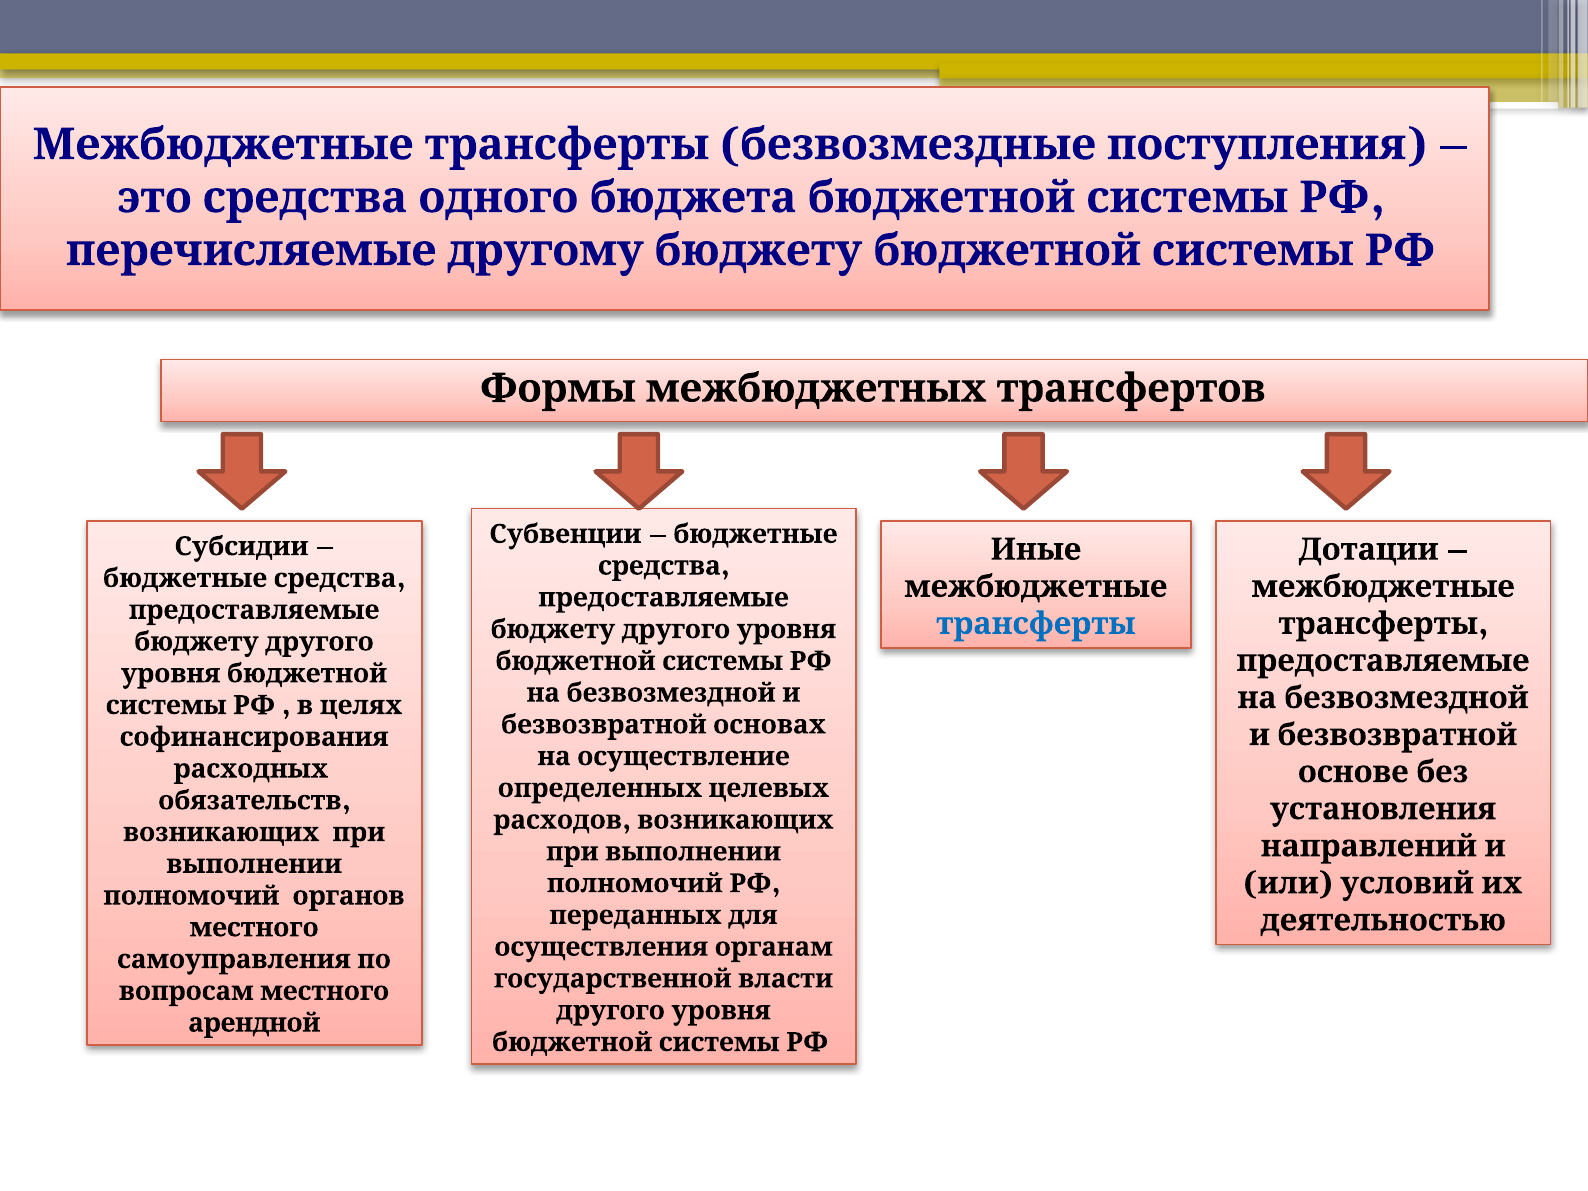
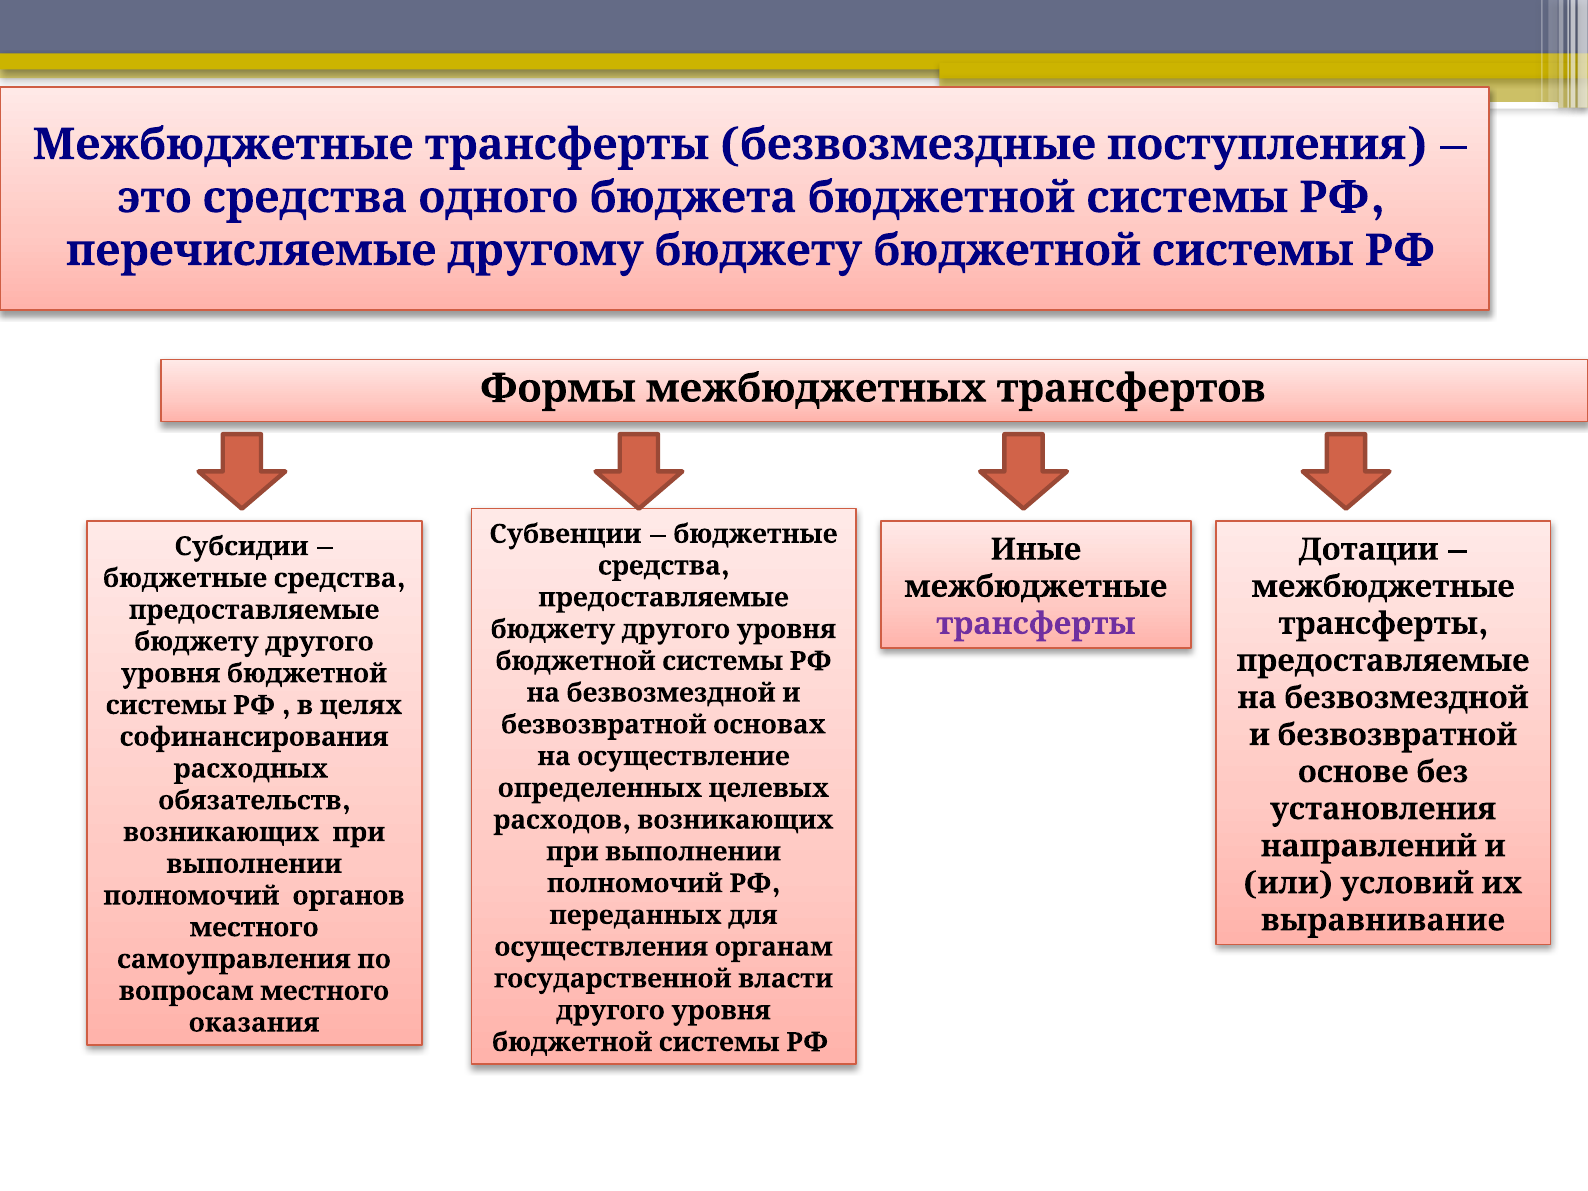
трансферты colour: blue -> purple (1036, 624)
деятельностью: деятельностью -> выравнивание (1383, 920)
арендной: арендной -> оказания (254, 1023)
